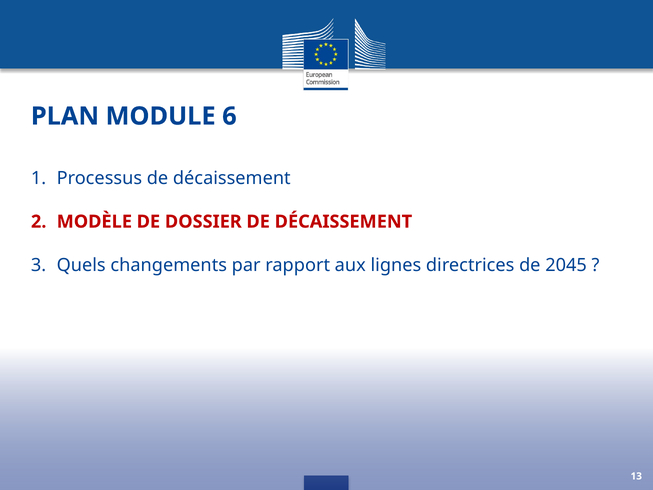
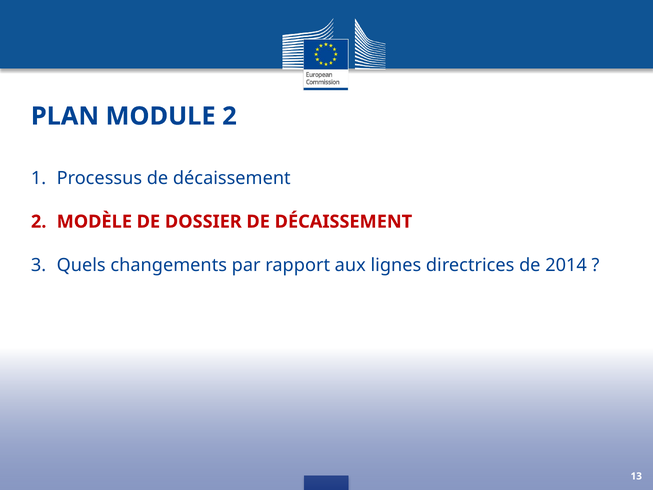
MODULE 6: 6 -> 2 (229, 116)
2045: 2045 -> 2014 (566, 265)
